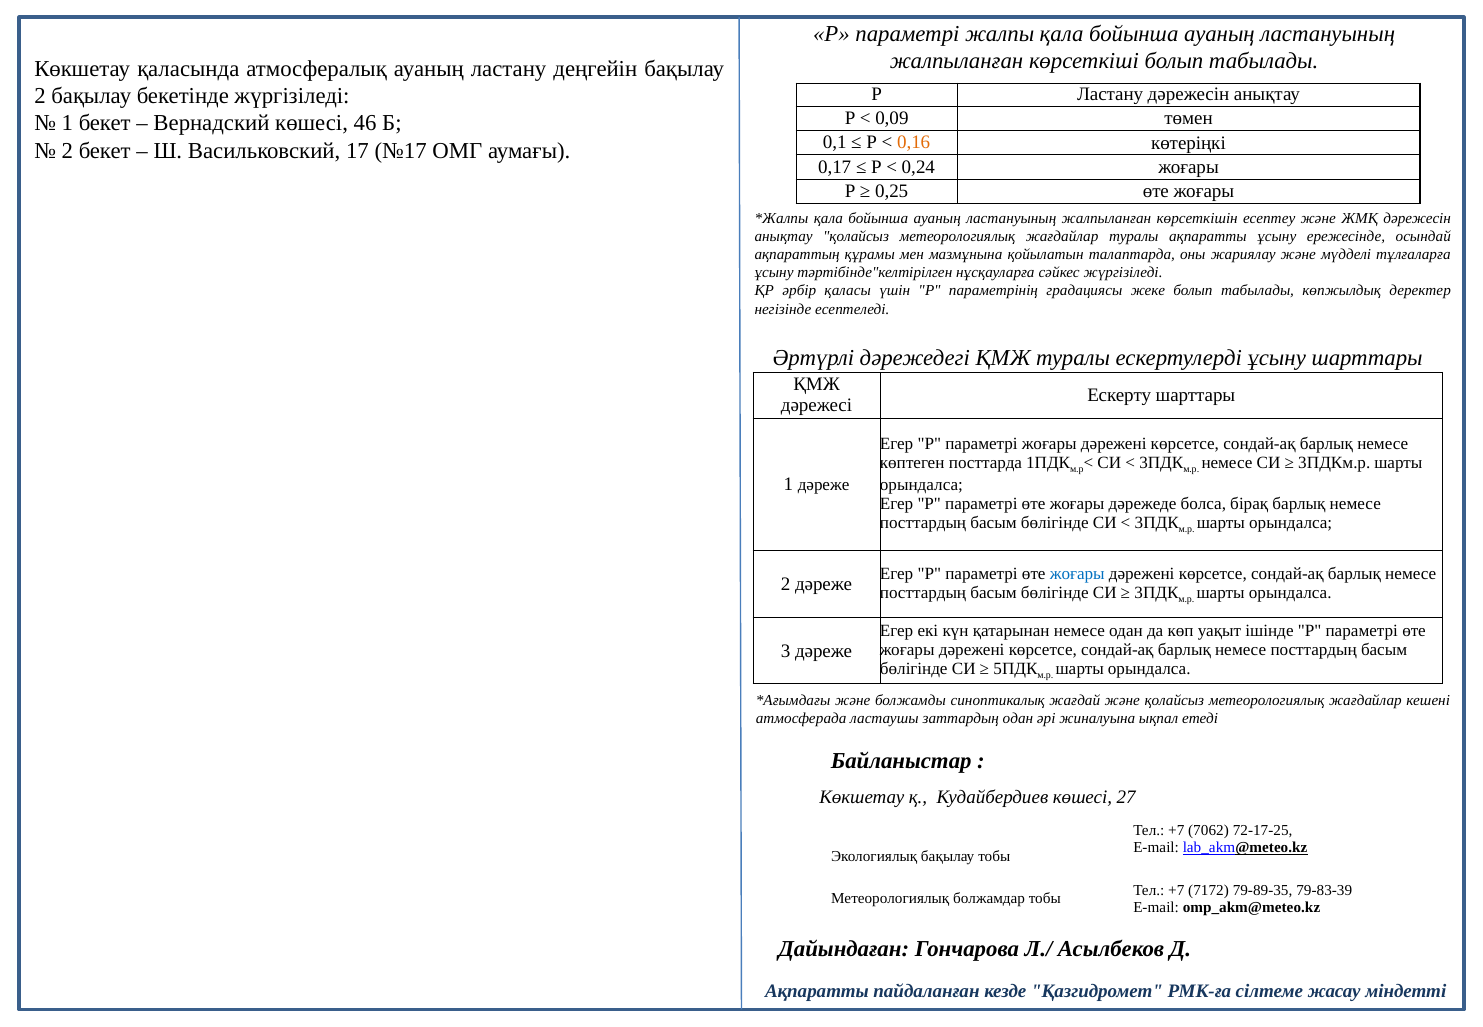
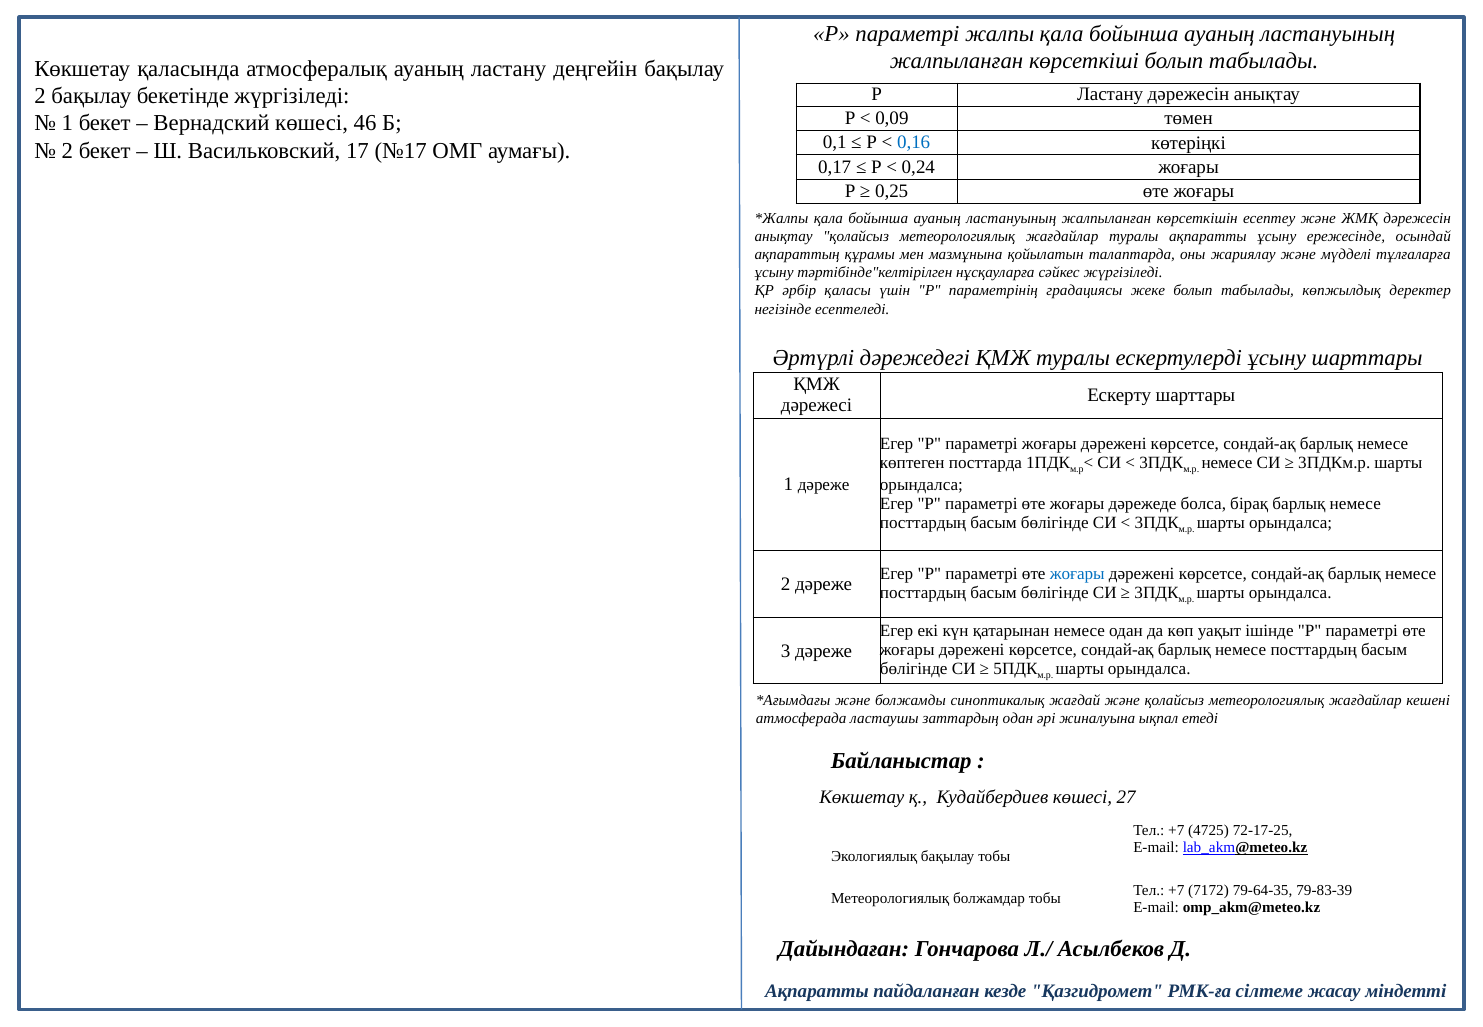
0,16 colour: orange -> blue (914, 142)
7062: 7062 -> 4725 (1209, 831)
79-89-35: 79-89-35 -> 79-64-35 (1263, 890)
